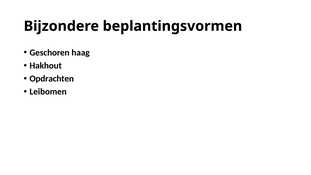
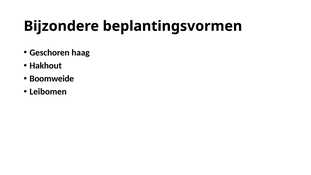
Opdrachten: Opdrachten -> Boomweide (52, 79)
